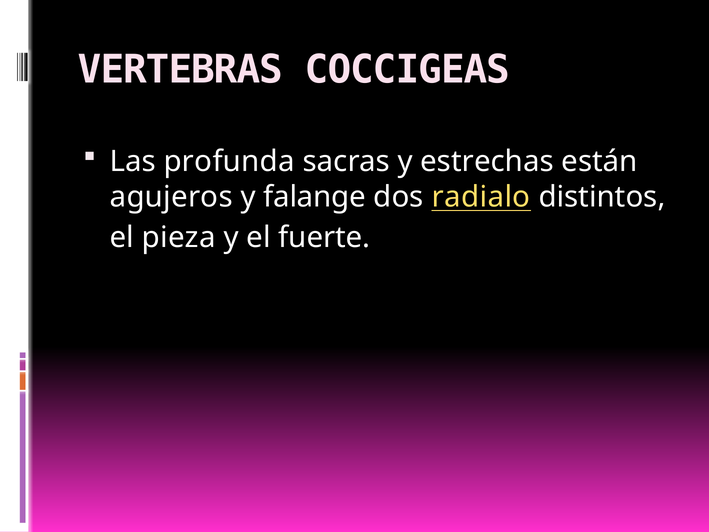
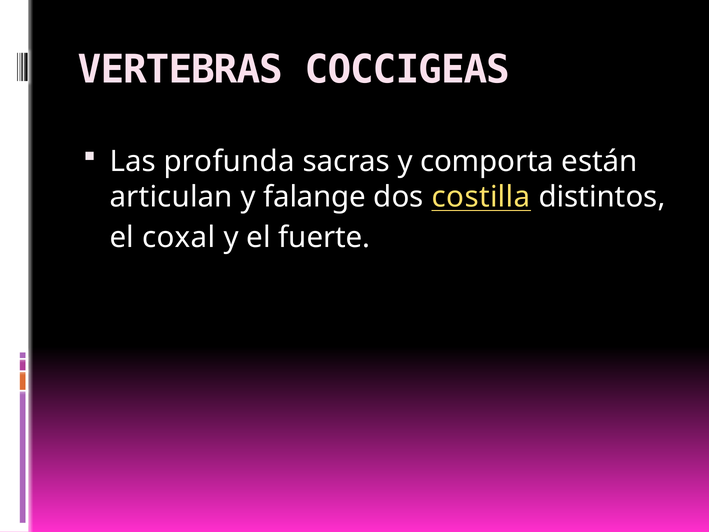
estrechas: estrechas -> comporta (487, 162)
agujeros: agujeros -> articulan (171, 197)
radialo: radialo -> costilla (481, 197)
pieza: pieza -> coxal (179, 237)
